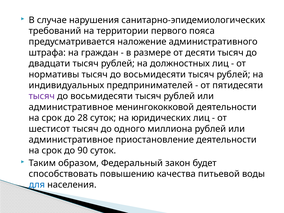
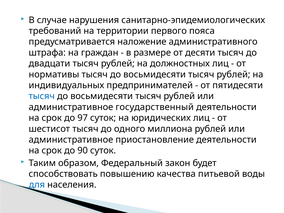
тысяч colour: purple -> blue (42, 96)
менингококковой: менингококковой -> государственный (155, 107)
28: 28 -> 97 (83, 118)
